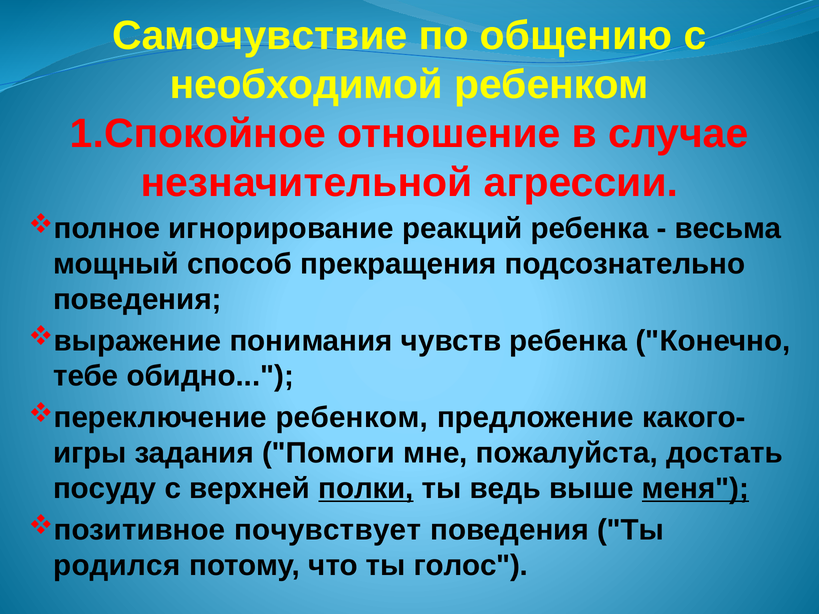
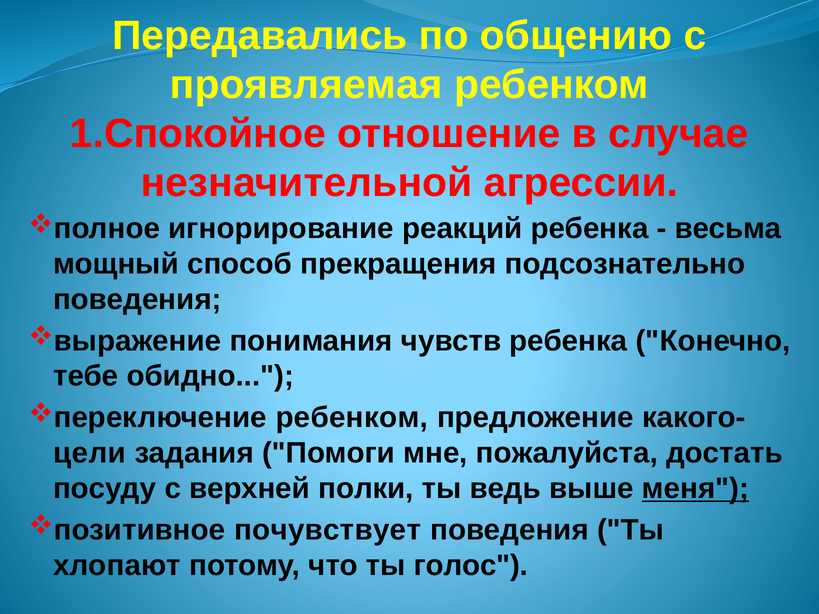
Самочувствие: Самочувствие -> Передавались (260, 36)
необходимой: необходимой -> проявляемая (306, 85)
игры: игры -> цели (90, 453)
полки underline: present -> none (366, 489)
родился: родился -> хлопают (117, 566)
